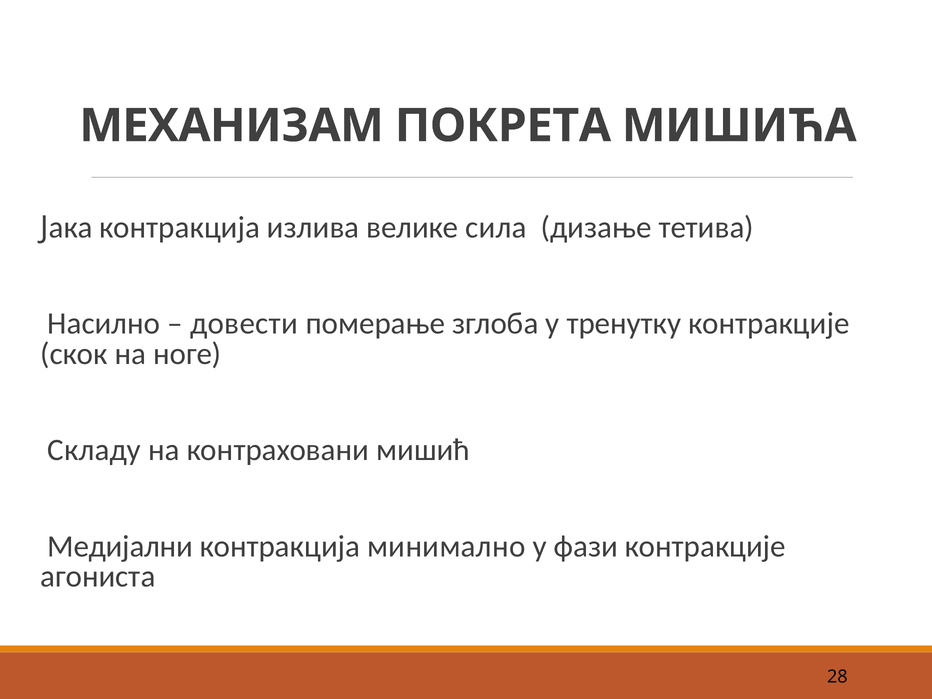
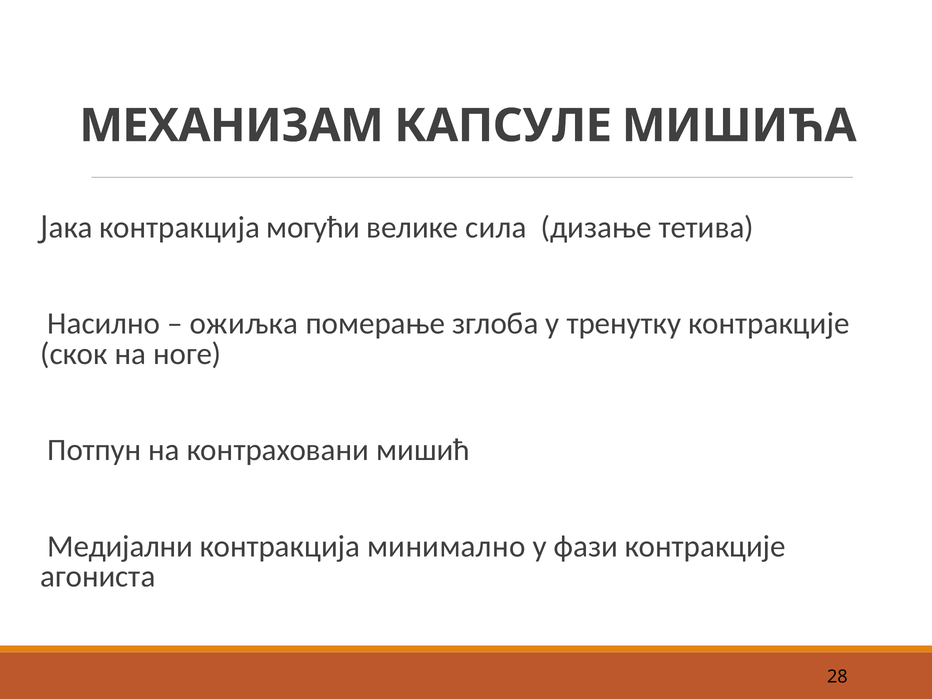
ПОКРЕТА: ПОКРЕТА -> КАПСУЛЕ (503, 126)
излива: излива -> могући (313, 227)
довести: довести -> ожиљка (244, 324)
Складу: Складу -> Потпун (94, 450)
